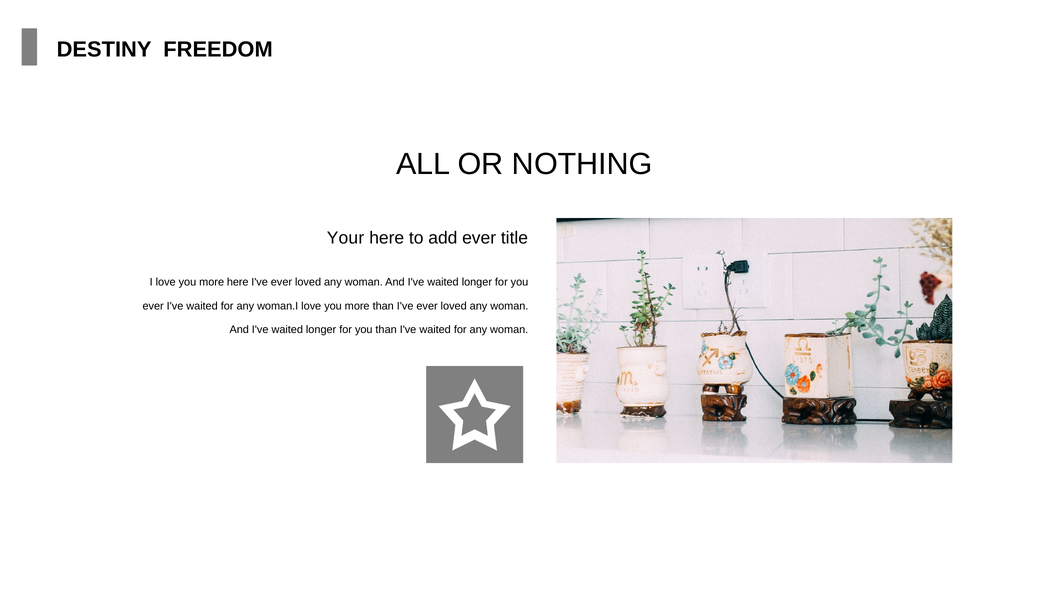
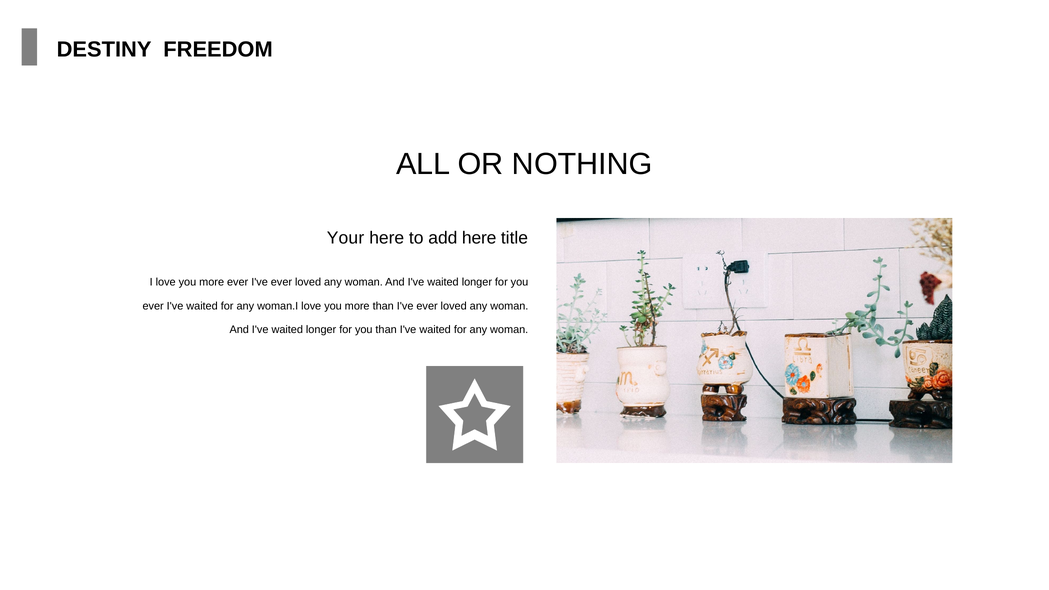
add ever: ever -> here (479, 238)
more here: here -> ever (238, 282)
